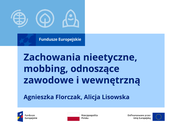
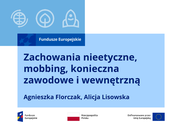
odnoszące: odnoszące -> konieczna (95, 69)
